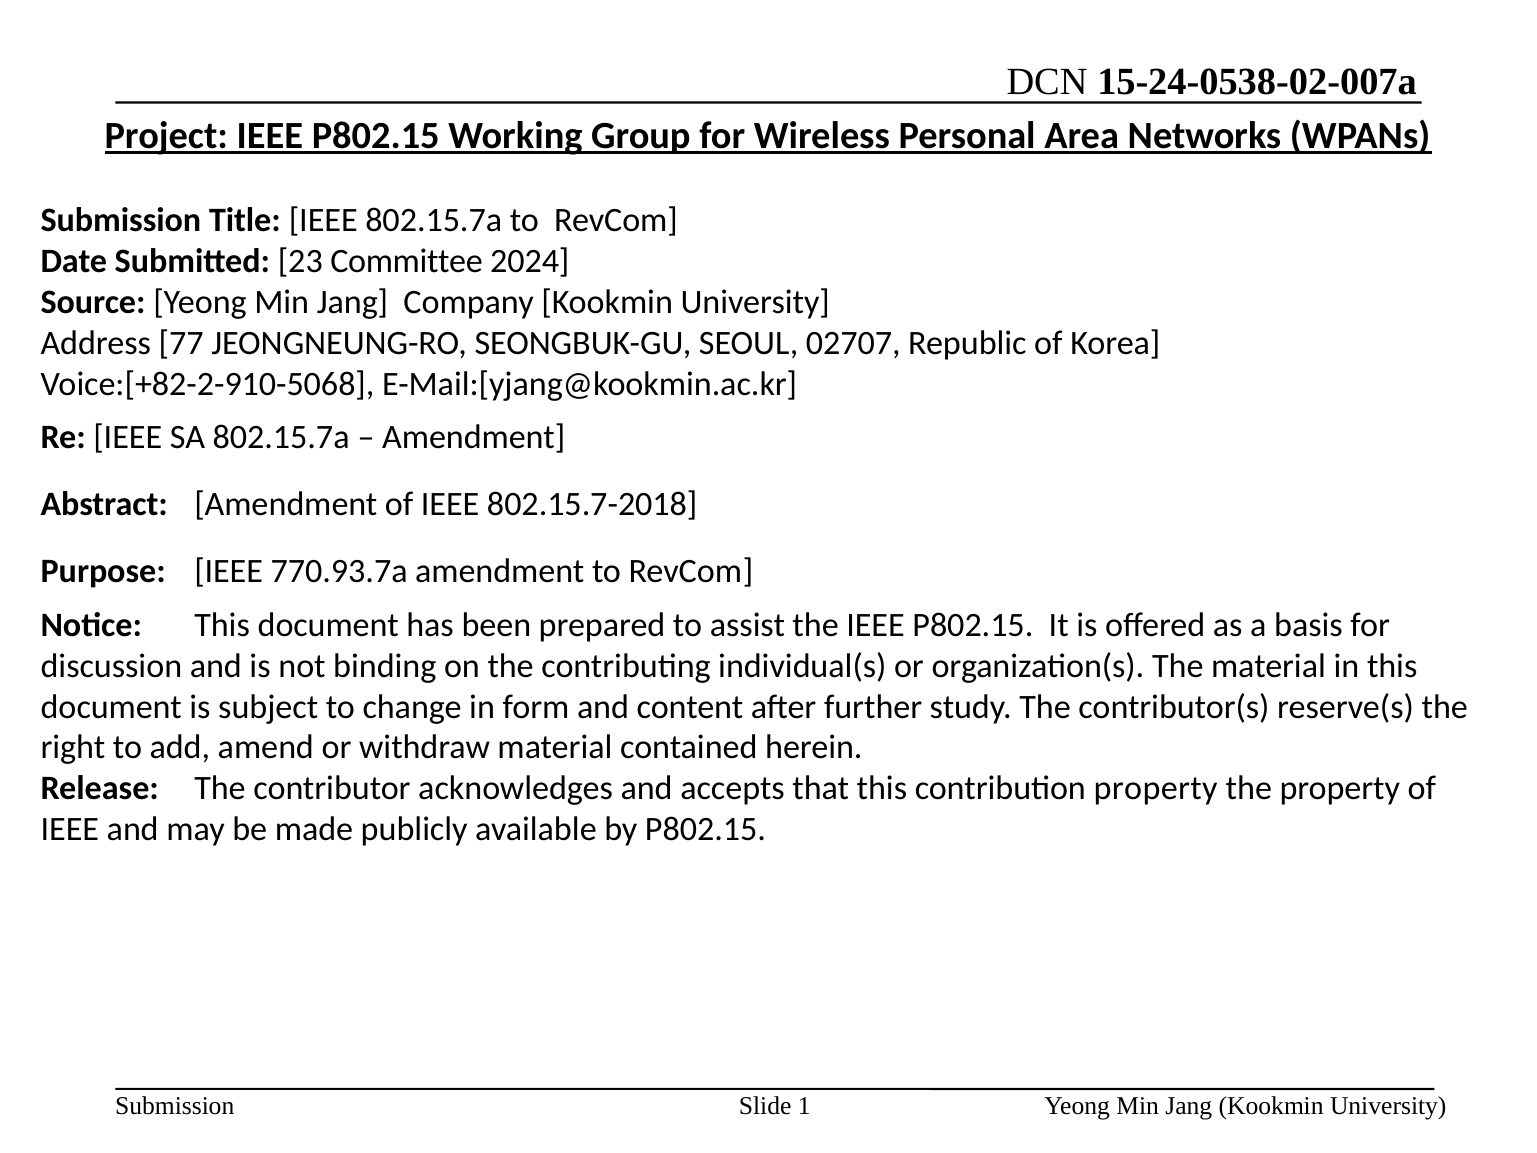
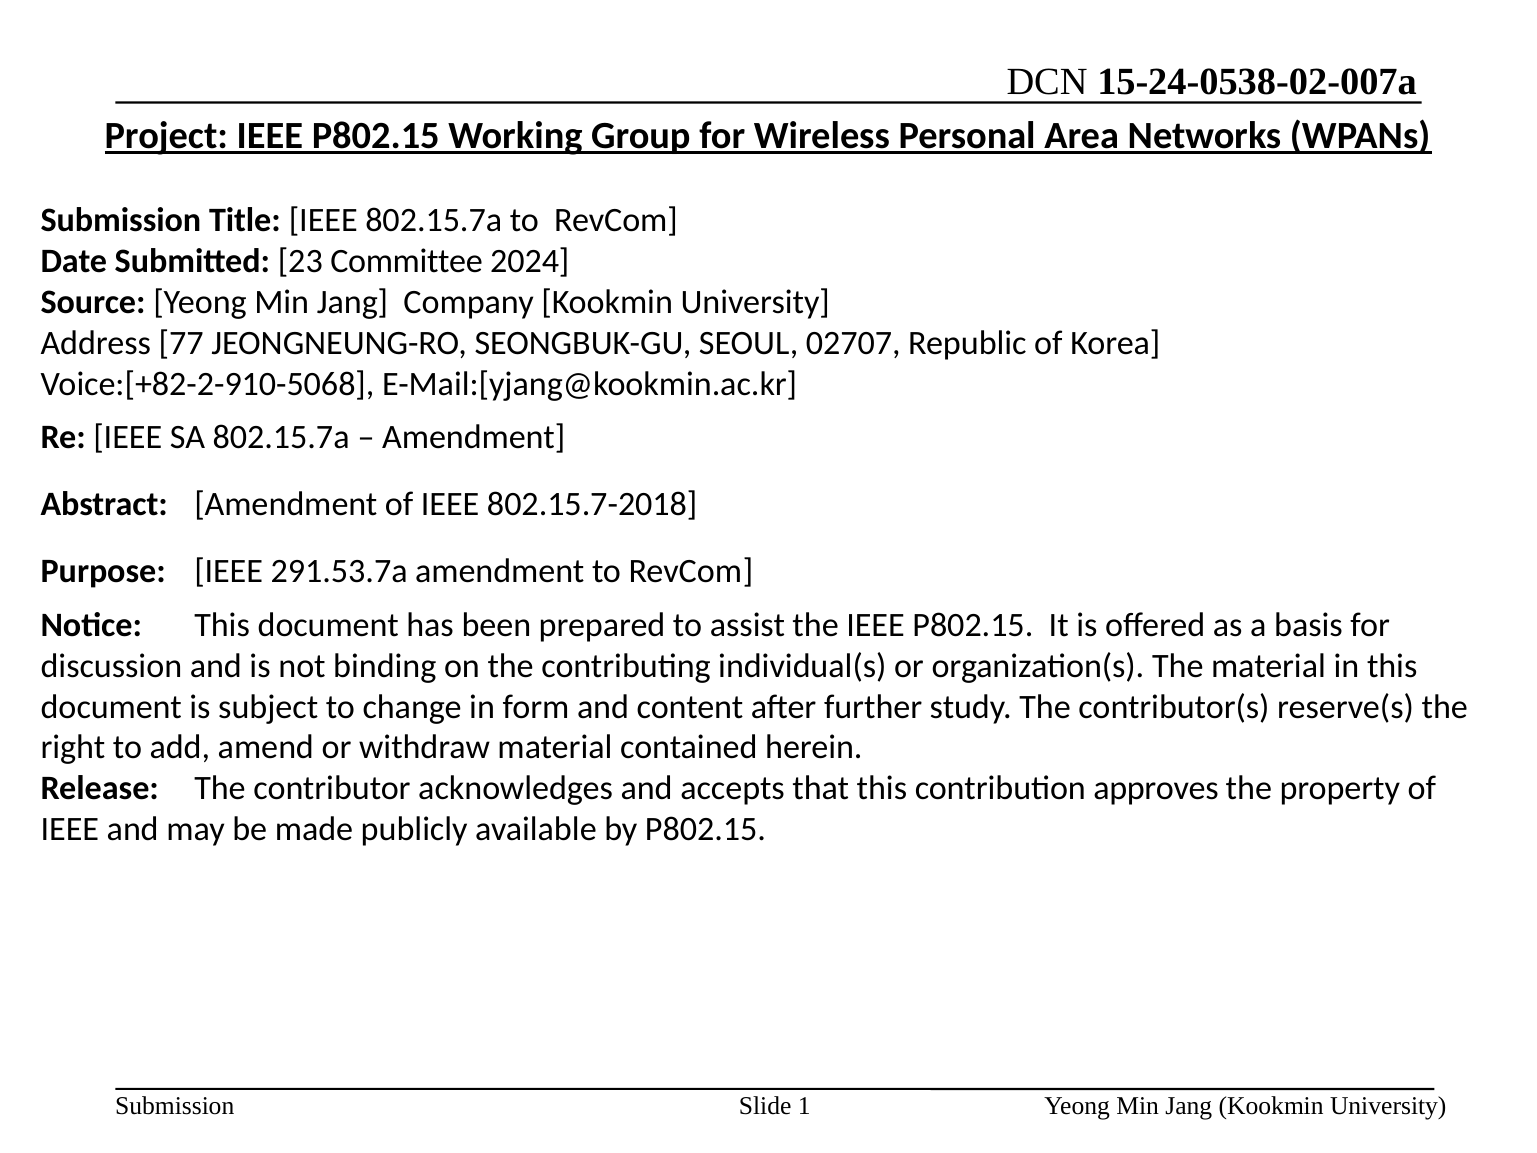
770.93.7a: 770.93.7a -> 291.53.7a (339, 571)
contribution property: property -> approves (1156, 789)
